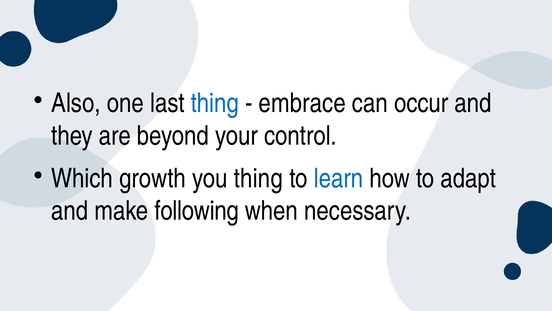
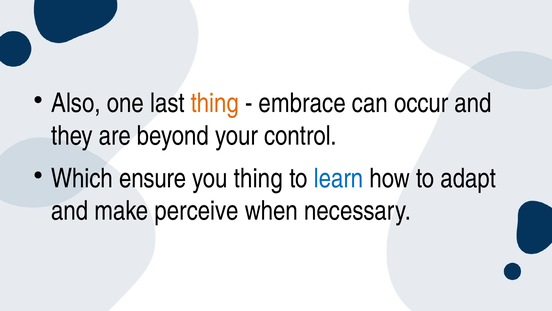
thing colour: blue -> orange (215, 103)
growth: growth -> ensure (153, 178)
following: following -> perceive (197, 211)
